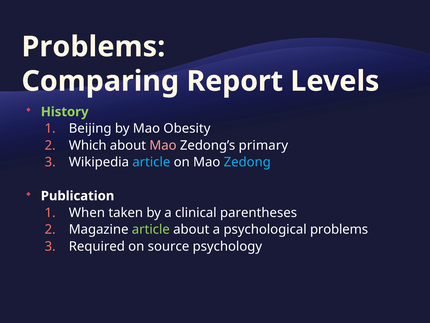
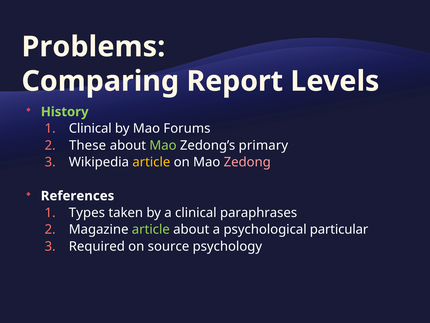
Beijing: Beijing -> Clinical (90, 128)
Obesity: Obesity -> Forums (187, 128)
Which: Which -> These (88, 145)
Mao colour: pink -> light green (163, 145)
article colour: light blue -> yellow (151, 162)
Zedong colour: light blue -> pink (247, 162)
Publication: Publication -> References (78, 196)
When: When -> Types (87, 212)
parentheses: parentheses -> paraphrases (259, 212)
psychological problems: problems -> particular (339, 229)
